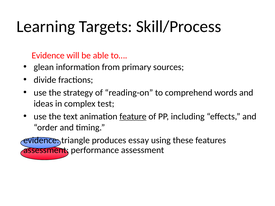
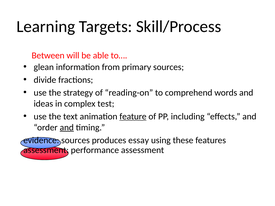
Evidence: Evidence -> Between (48, 56)
and underline: none -> present (67, 128)
evidence triangle: triangle -> sources (76, 140)
